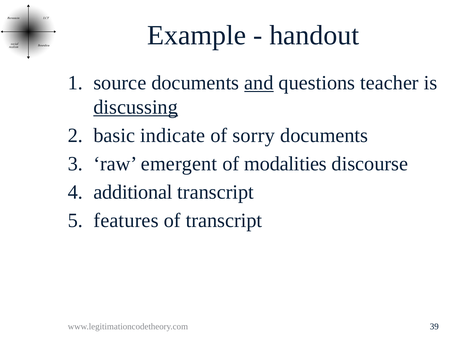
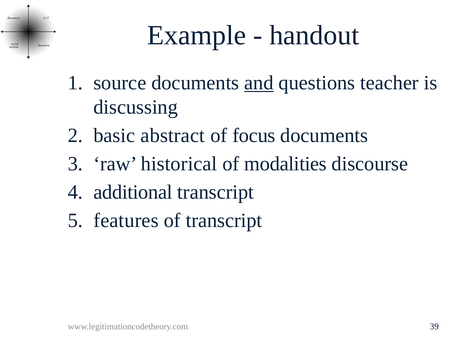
discussing underline: present -> none (136, 107)
indicate: indicate -> abstract (173, 135)
sorry: sorry -> focus (254, 135)
emergent: emergent -> historical (179, 164)
